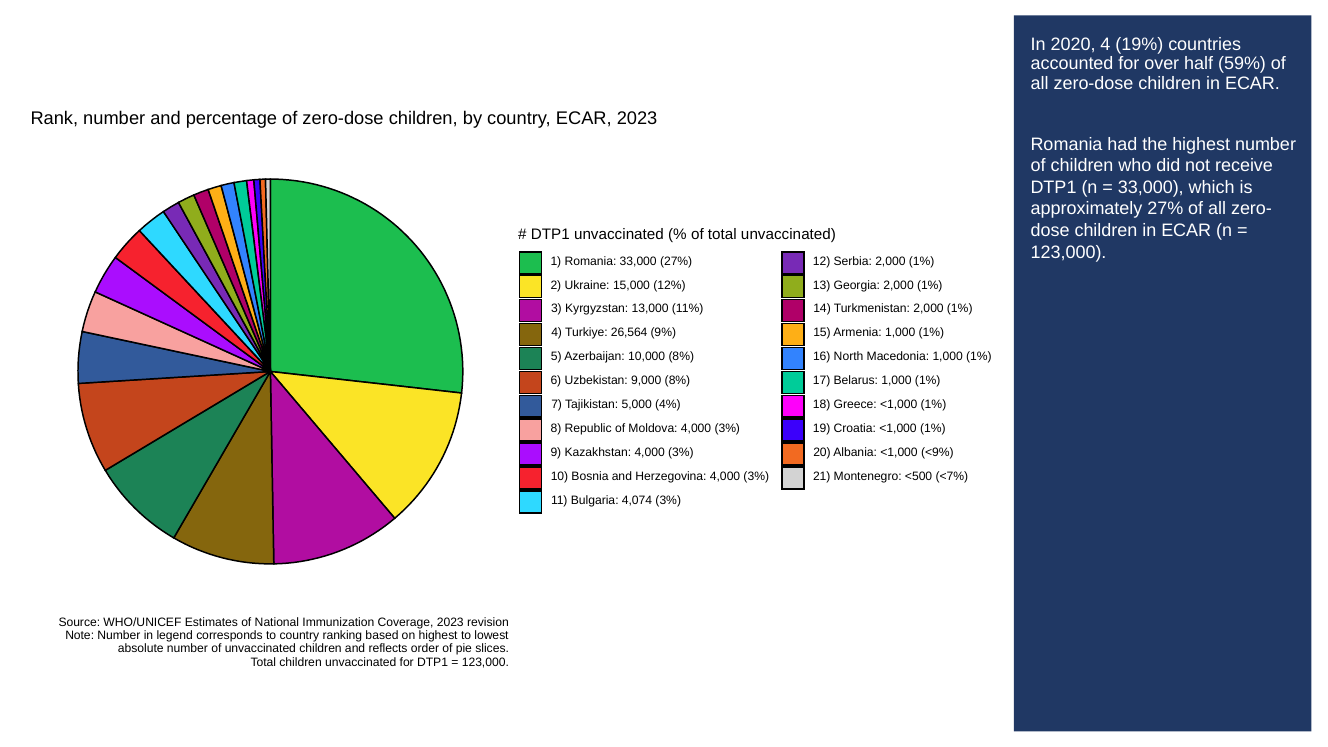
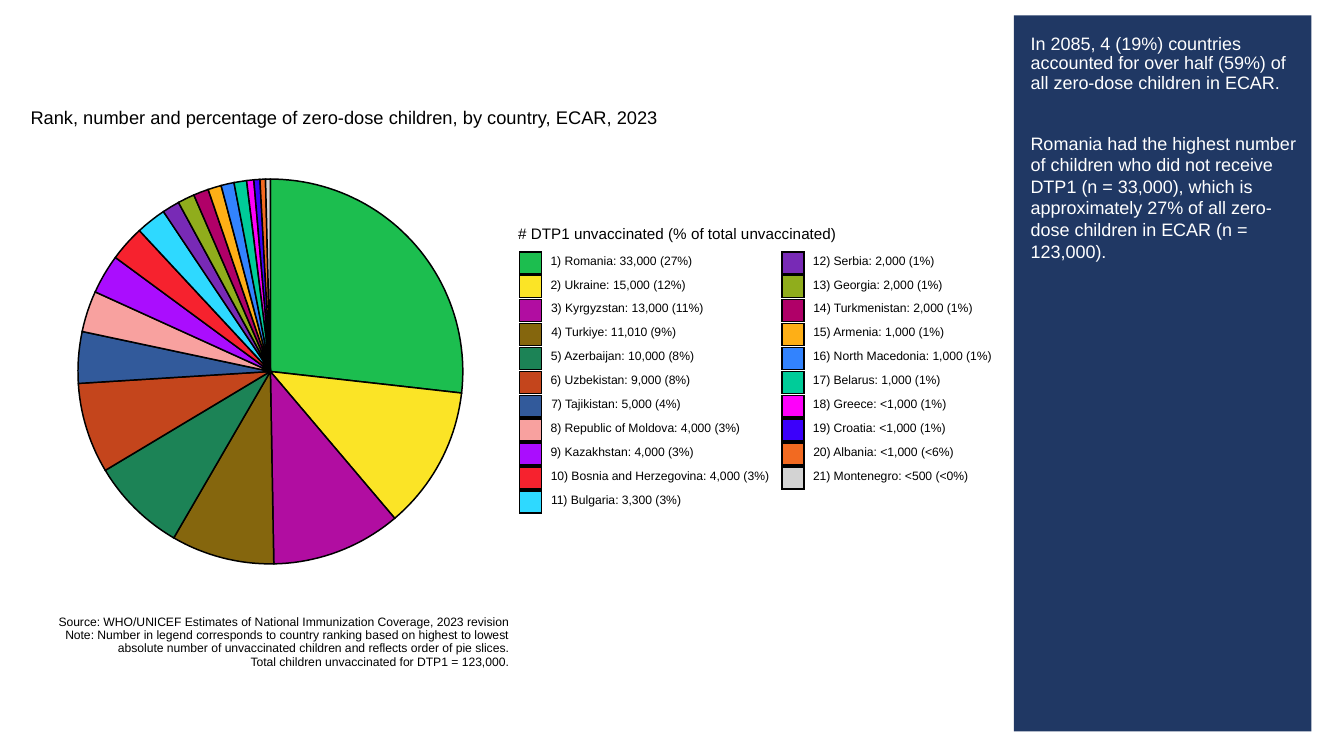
2020: 2020 -> 2085 (1073, 44)
26,564: 26,564 -> 11,010 (629, 333)
<9%: <9% -> <6% (937, 452)
<7%: <7% -> <0% (952, 476)
4,074: 4,074 -> 3,300 (637, 500)
